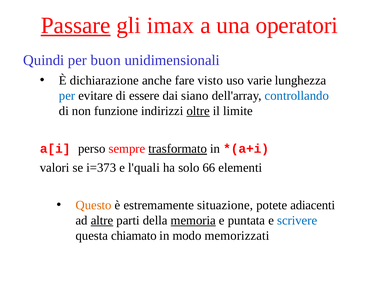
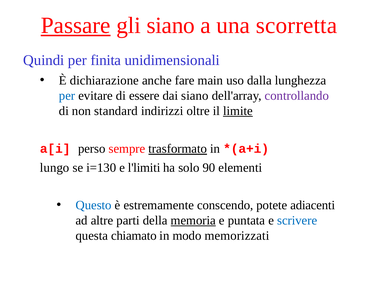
gli imax: imax -> siano (171, 25)
operatori: operatori -> scorretta (297, 25)
buon: buon -> finita (106, 60)
visto: visto -> main (210, 80)
varie: varie -> dalla (259, 80)
controllando colour: blue -> purple (297, 96)
funzione: funzione -> standard (116, 111)
oltre underline: present -> none (198, 111)
limite underline: none -> present (238, 111)
valori: valori -> lungo (55, 168)
i=373: i=373 -> i=130 (101, 168)
l'quali: l'quali -> l'limiti (144, 168)
66: 66 -> 90 (209, 168)
Questo colour: orange -> blue (94, 205)
situazione: situazione -> conscendo (225, 205)
altre underline: present -> none (102, 220)
